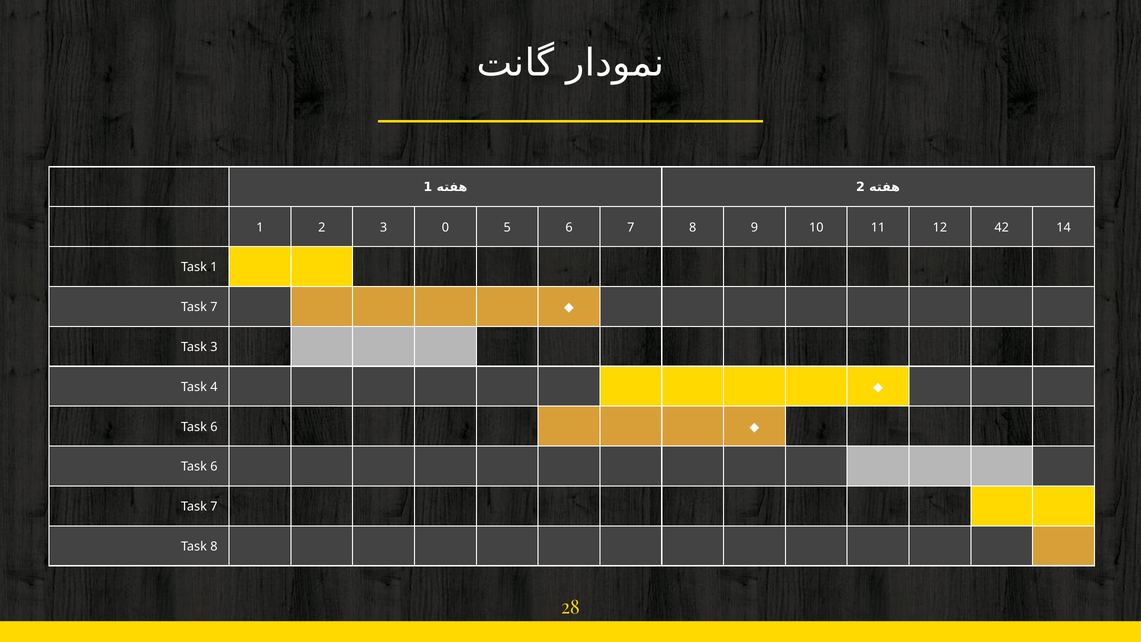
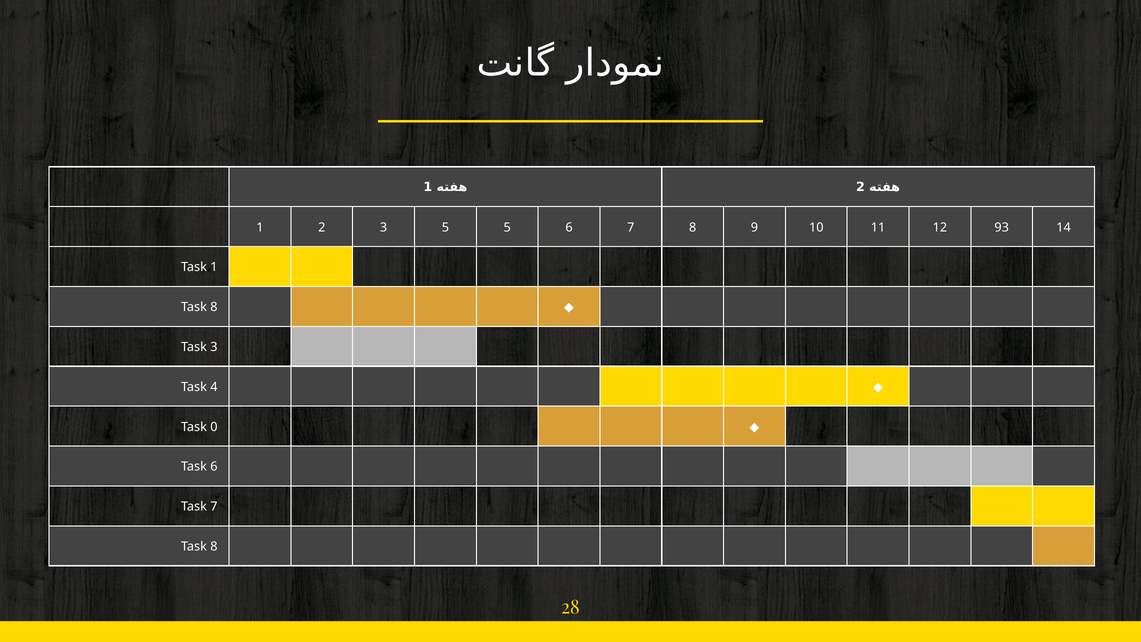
3 0: 0 -> 5 (445, 227)
42: 42 -> 93 (1002, 227)
7: 7 -> 8 (214, 307)
6: 6 -> 0 (214, 427)
